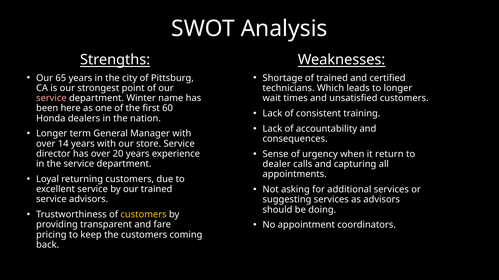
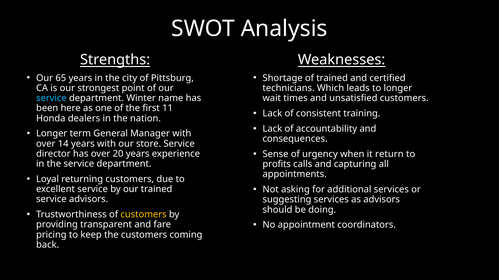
service colour: pink -> light blue (51, 98)
60: 60 -> 11 (168, 108)
dealer: dealer -> profits (277, 164)
